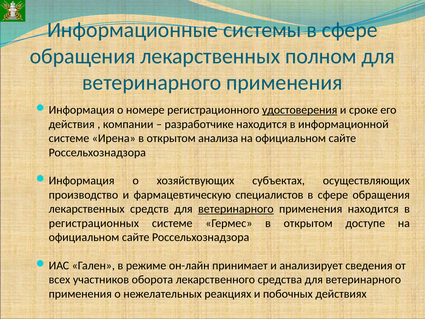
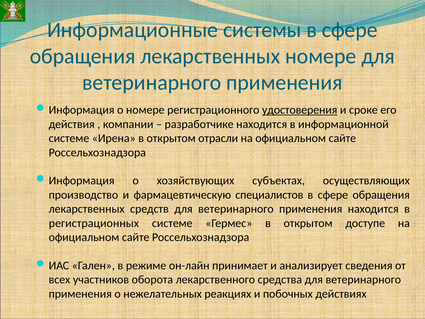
лекарственных полном: полном -> номере (321, 56)
анализа: анализа -> отрасли (218, 138)
ветеринарного underline: present -> none (236, 209)
